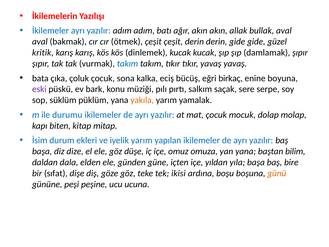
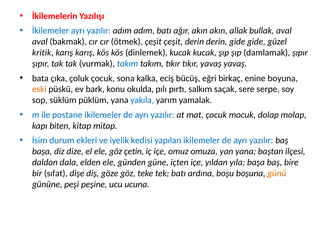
eski colour: purple -> orange (39, 89)
müziği: müziği -> okulda (140, 89)
yakıla colour: orange -> blue (142, 100)
durumu: durumu -> postane (67, 115)
iyelik yarım: yarım -> kedisi (142, 140)
düşe: düşe -> çetin (134, 151)
bilim: bilim -> ilçesi (295, 151)
tek ikisi: ikisi -> batı (178, 173)
